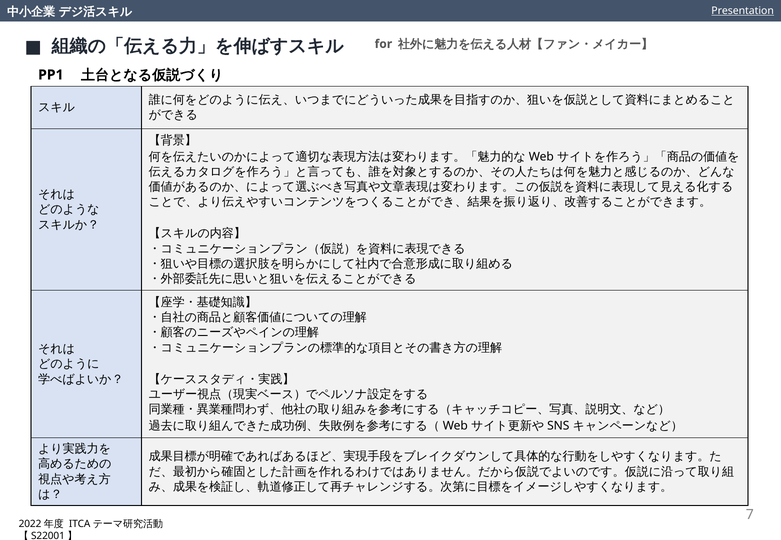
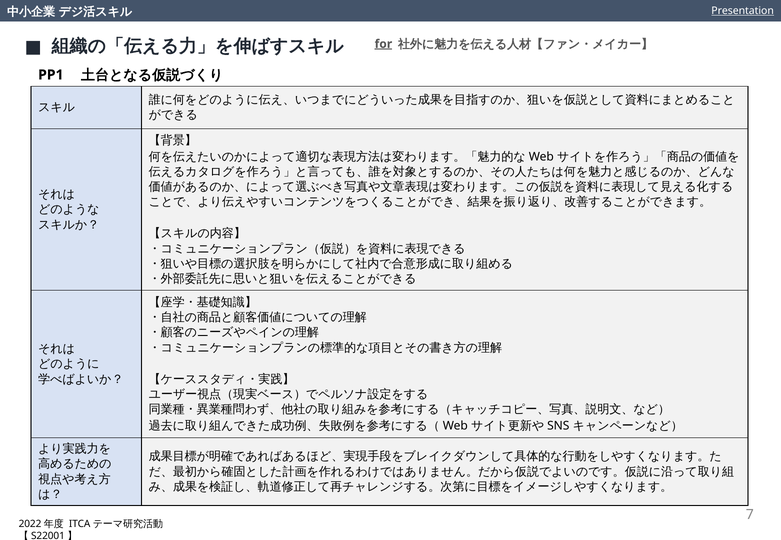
for underline: none -> present (383, 44)
